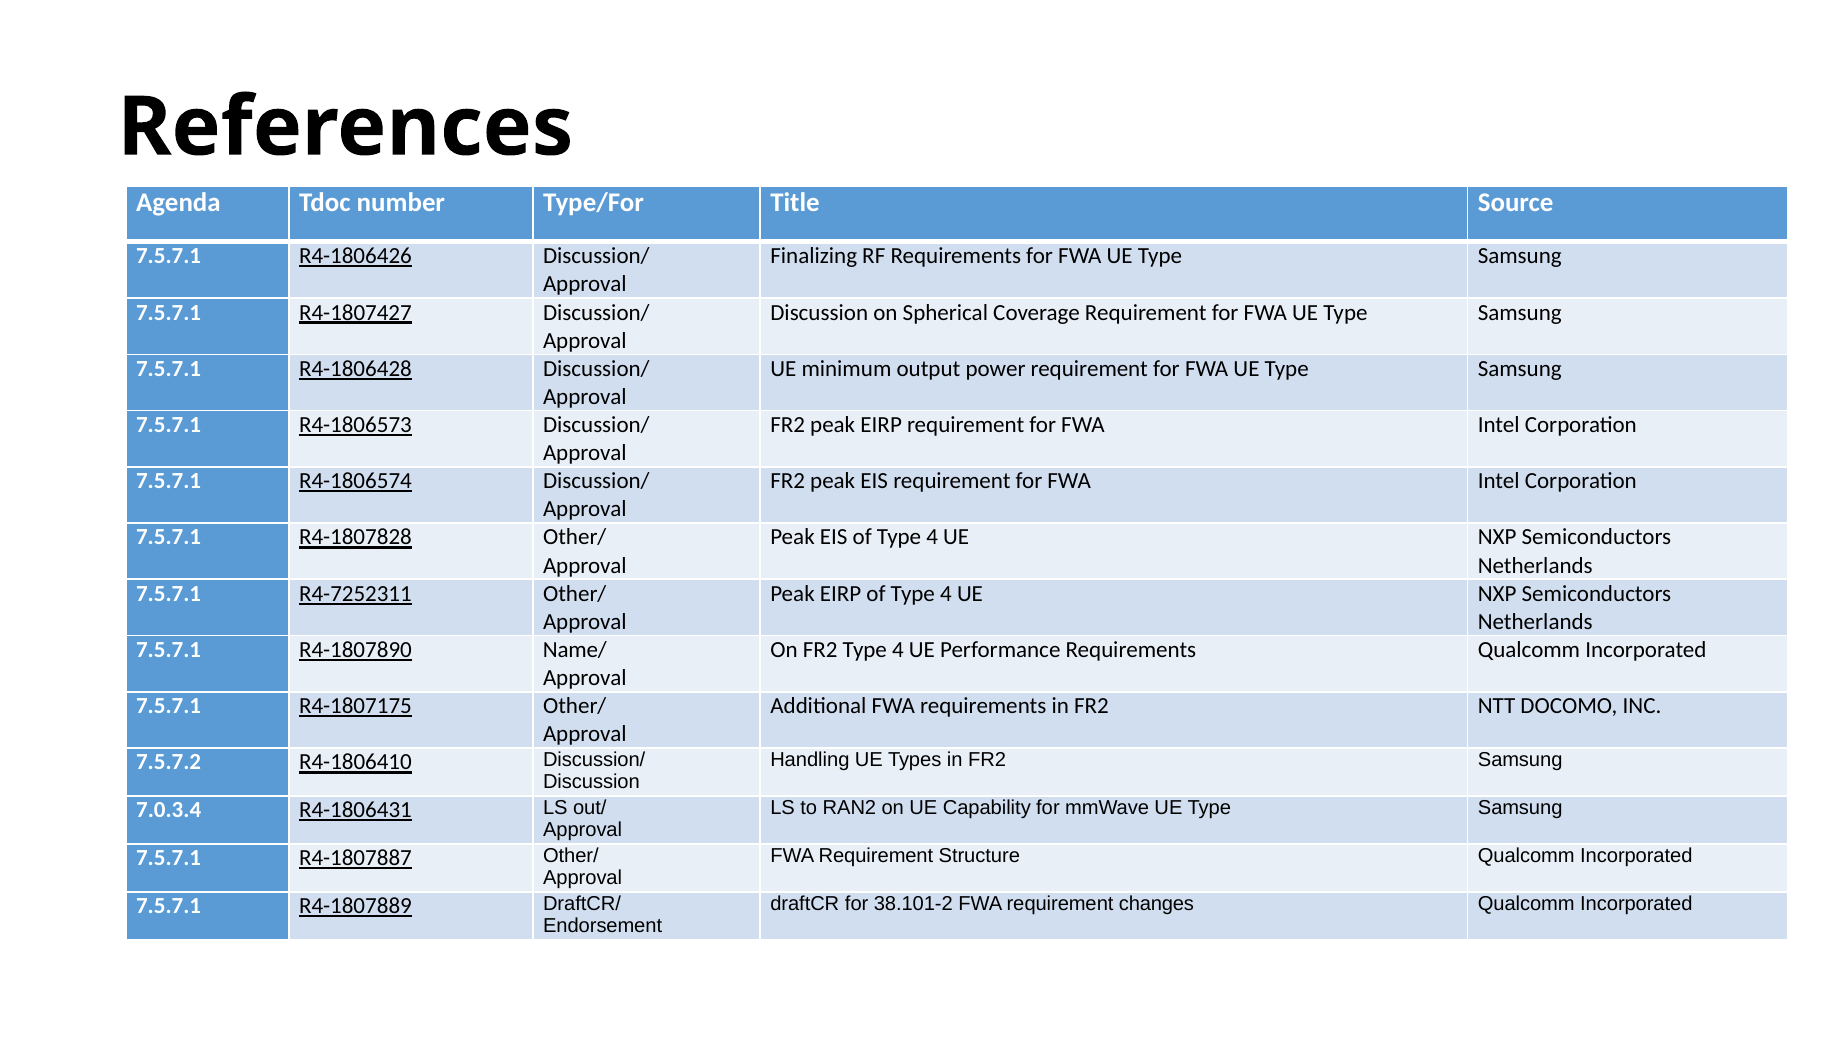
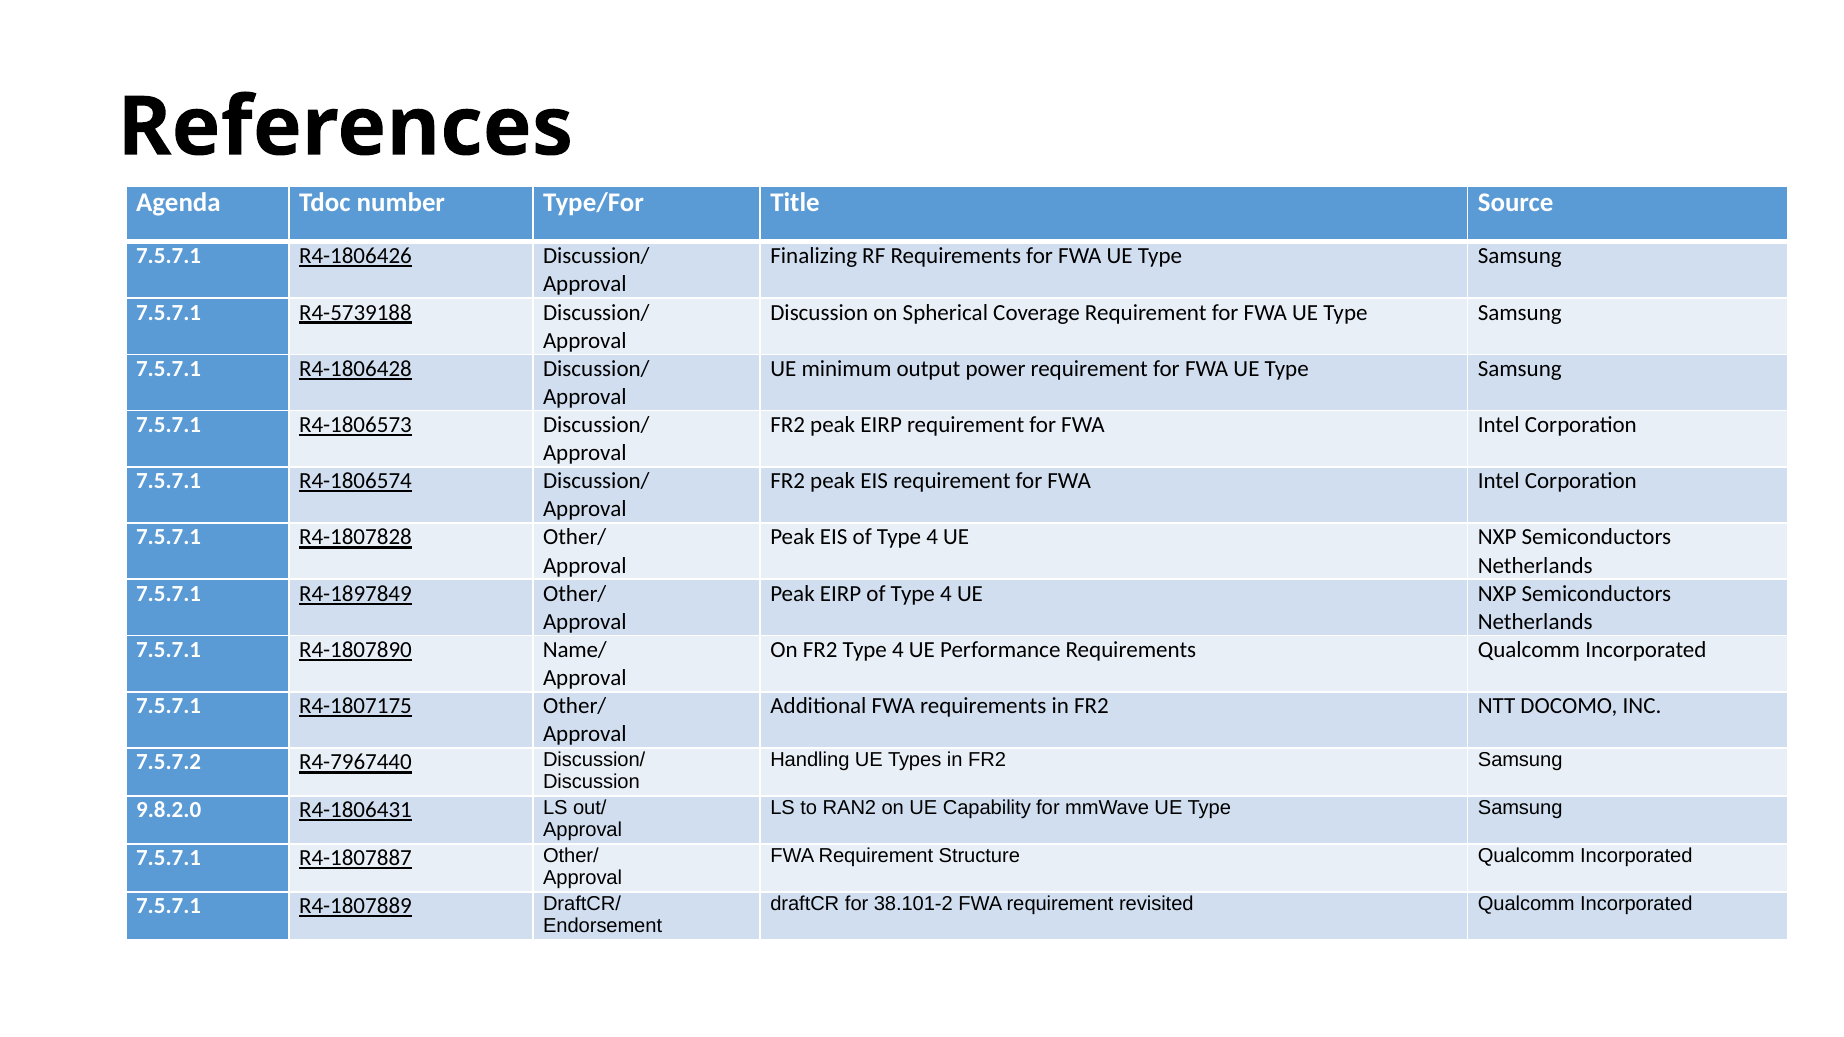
R4-1807427: R4-1807427 -> R4-5739188 (355, 313)
R4-7252311: R4-7252311 -> R4-1897849 (355, 594)
R4-1806410: R4-1806410 -> R4-7967440 (355, 762)
7.0.3.4: 7.0.3.4 -> 9.8.2.0 (169, 810)
changes: changes -> revisited (1156, 904)
